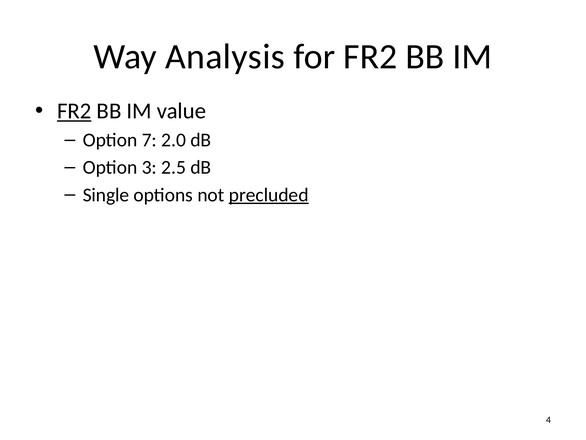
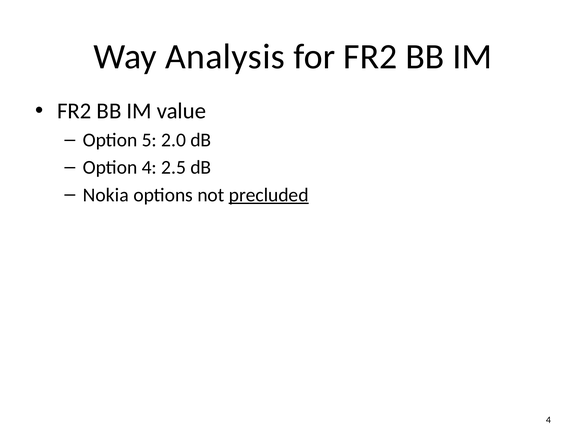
FR2 underline: present -> none (74, 111)
7: 7 -> 5 (149, 140)
Option 3: 3 -> 4 (149, 167)
Single: Single -> Nokia (106, 195)
